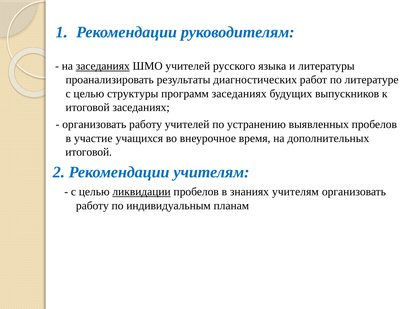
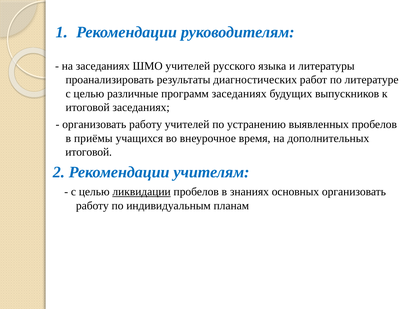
заседаниях underline: present -> none (103, 66)
структуры: структуры -> различные (133, 94)
участие: участие -> приёмы (93, 138)
знаниях учителям: учителям -> основных (295, 192)
